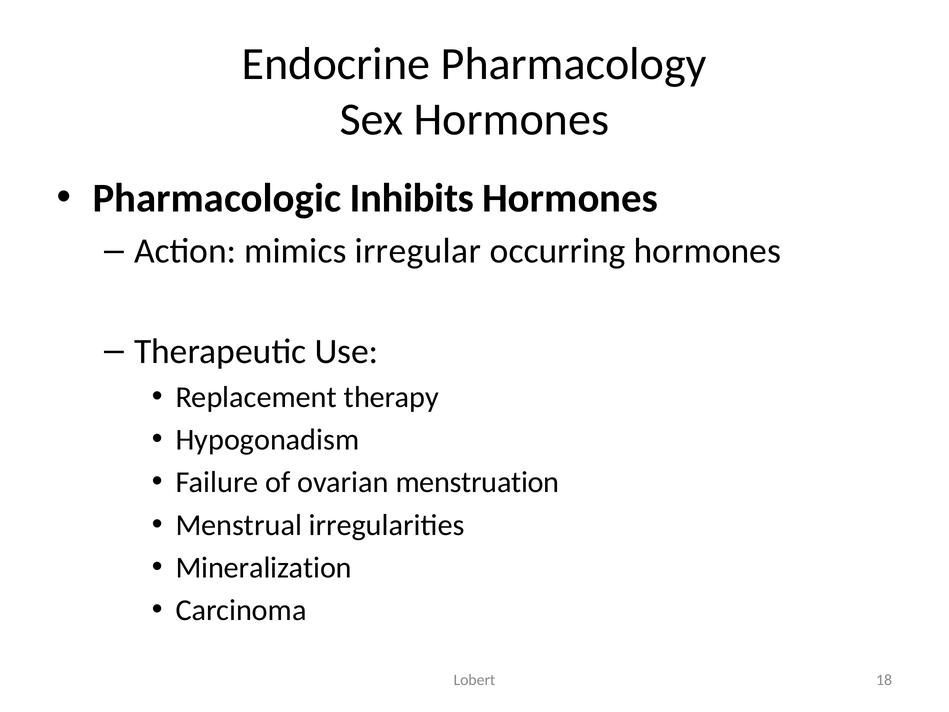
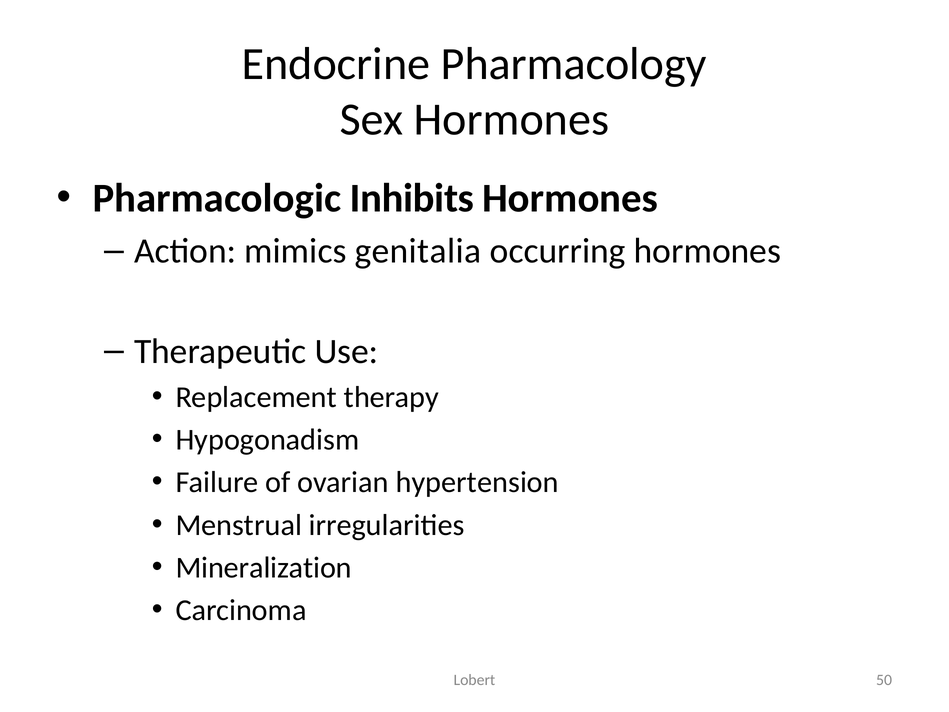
irregular: irregular -> genitalia (418, 251)
menstruation: menstruation -> hypertension (477, 482)
18: 18 -> 50 (884, 680)
